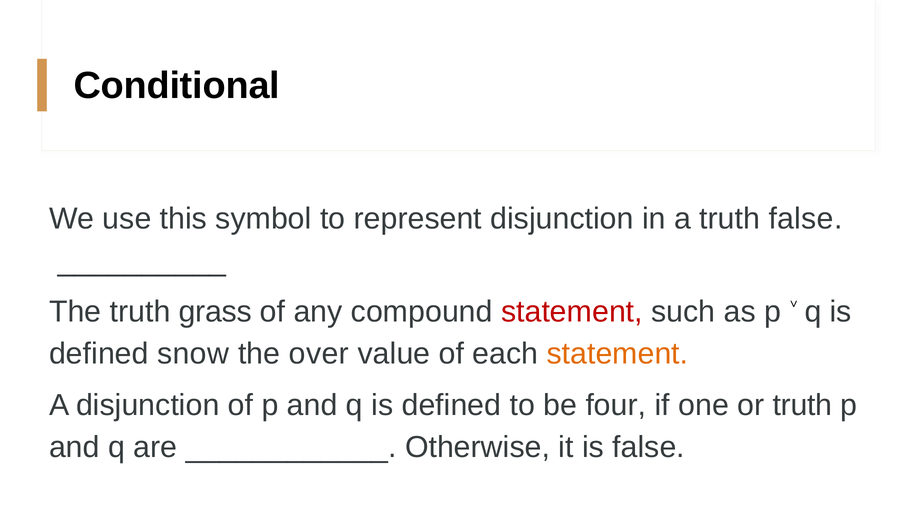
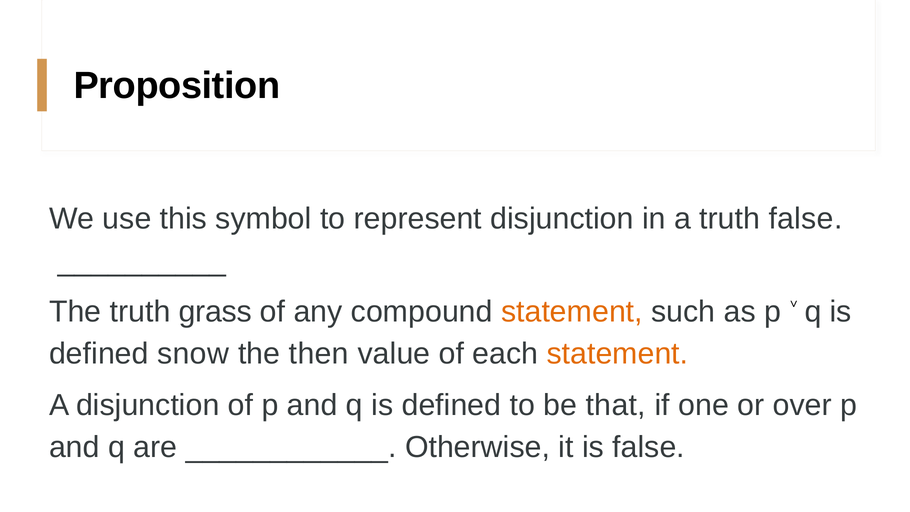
Conditional: Conditional -> Proposition (177, 86)
statement colour: red -> orange (572, 312)
over: over -> then (319, 354)
four: four -> that (616, 405)
or truth: truth -> over (802, 405)
